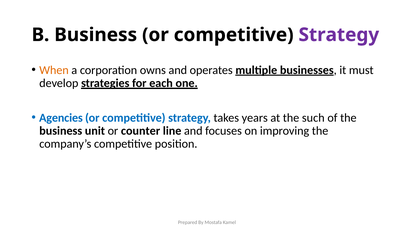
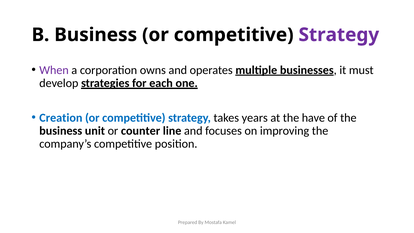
When colour: orange -> purple (54, 70)
Agencies: Agencies -> Creation (61, 118)
such: such -> have (313, 118)
